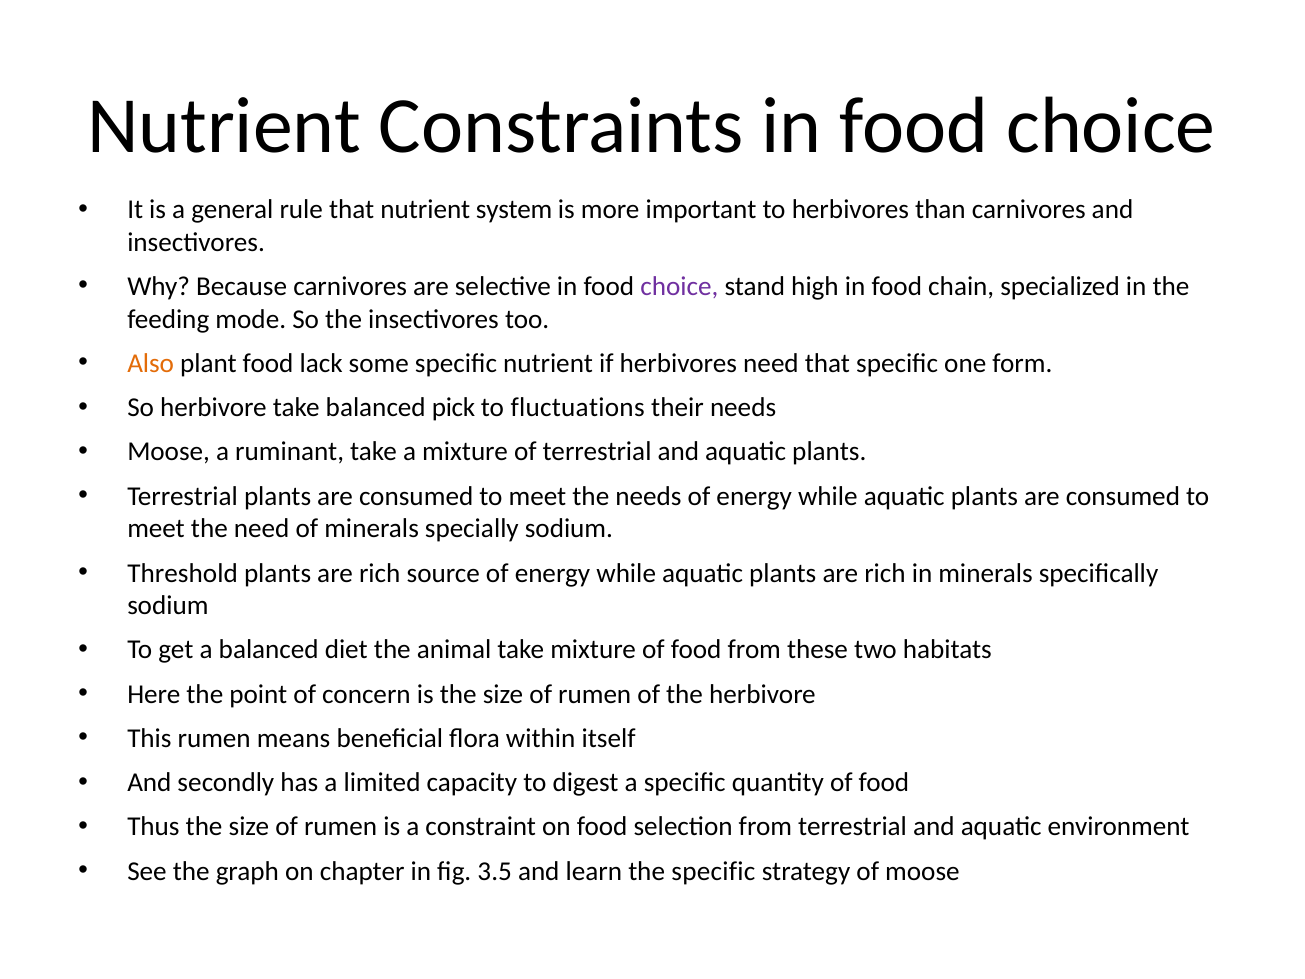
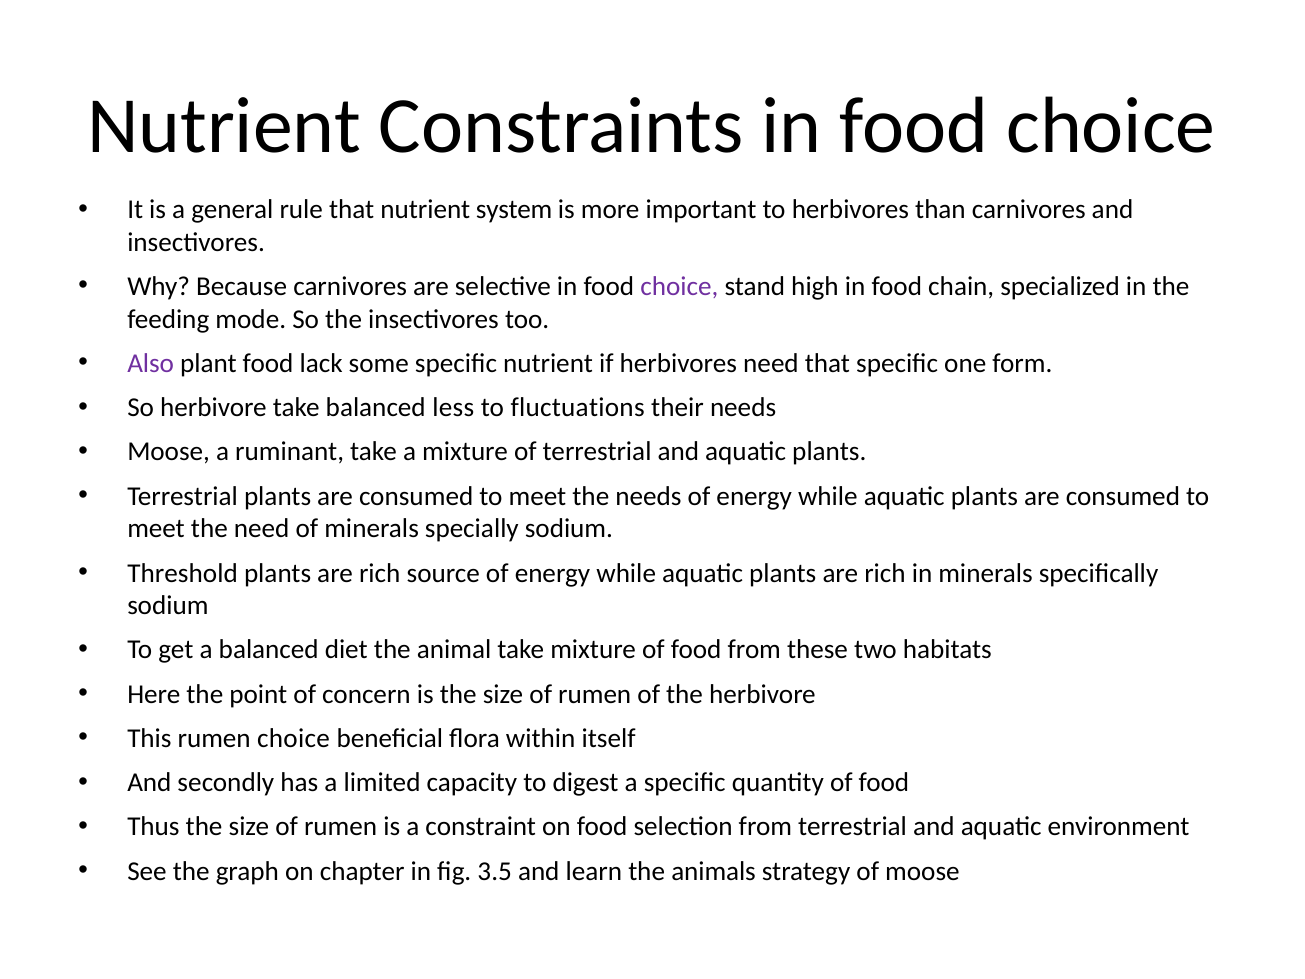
Also colour: orange -> purple (151, 363)
pick: pick -> less (453, 408)
rumen means: means -> choice (294, 738)
the specific: specific -> animals (714, 871)
